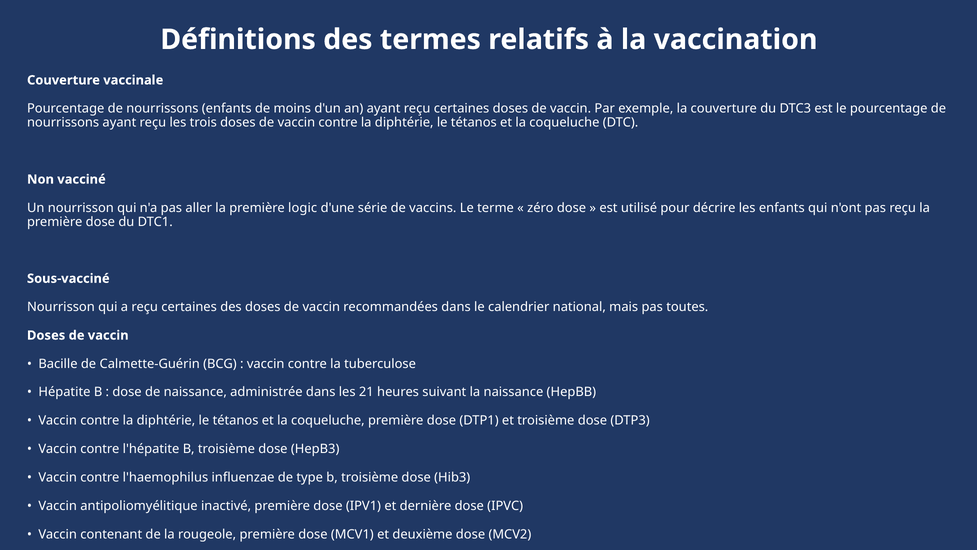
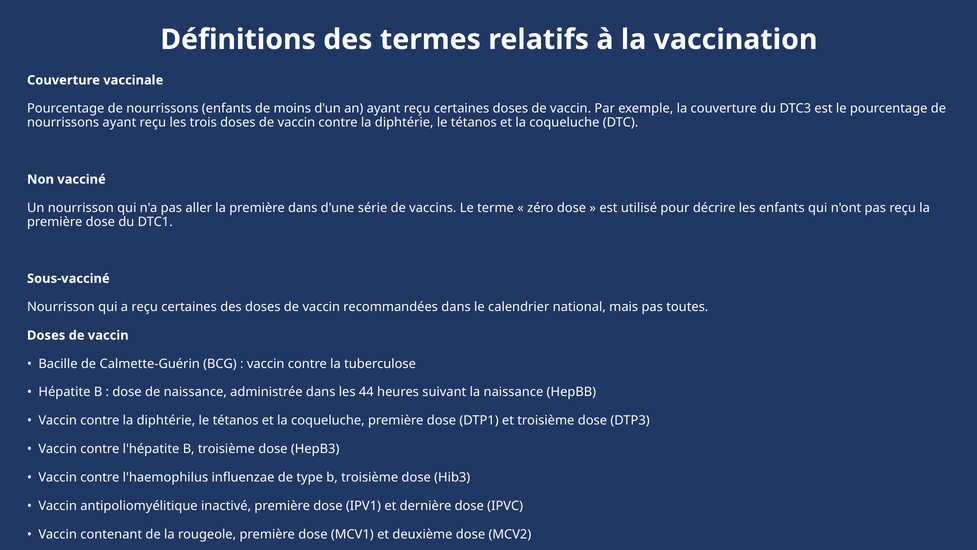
première logic: logic -> dans (303, 208)
21: 21 -> 44 (366, 392)
